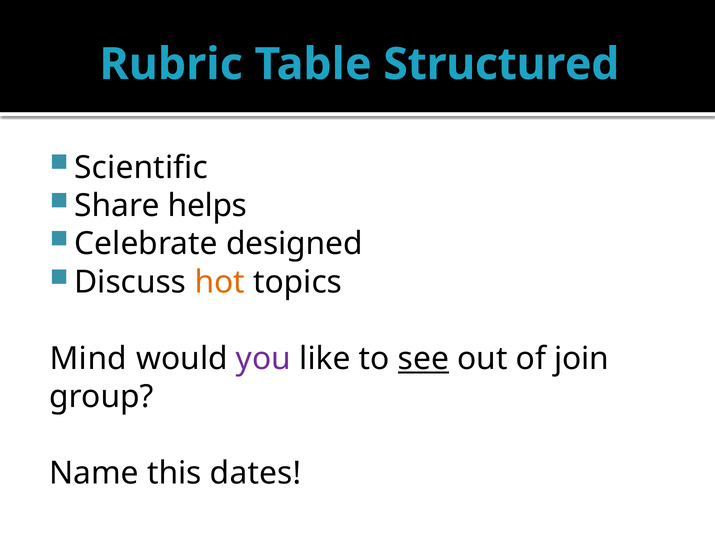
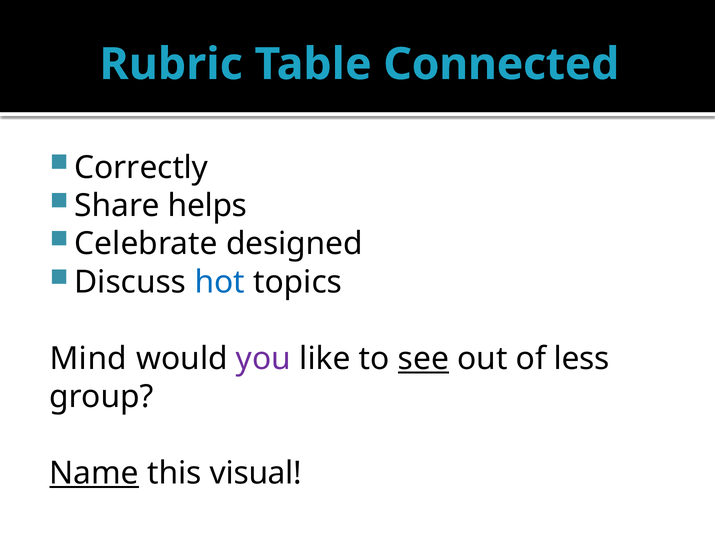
Structured: Structured -> Connected (501, 64)
Scientific: Scientific -> Correctly (141, 167)
hot colour: orange -> blue (220, 282)
join: join -> less (582, 358)
Name underline: none -> present (94, 473)
dates: dates -> visual (256, 473)
